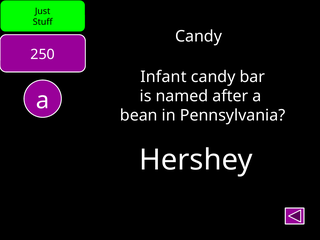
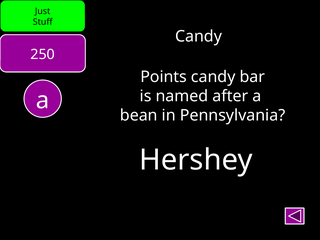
Infant: Infant -> Points (164, 77)
